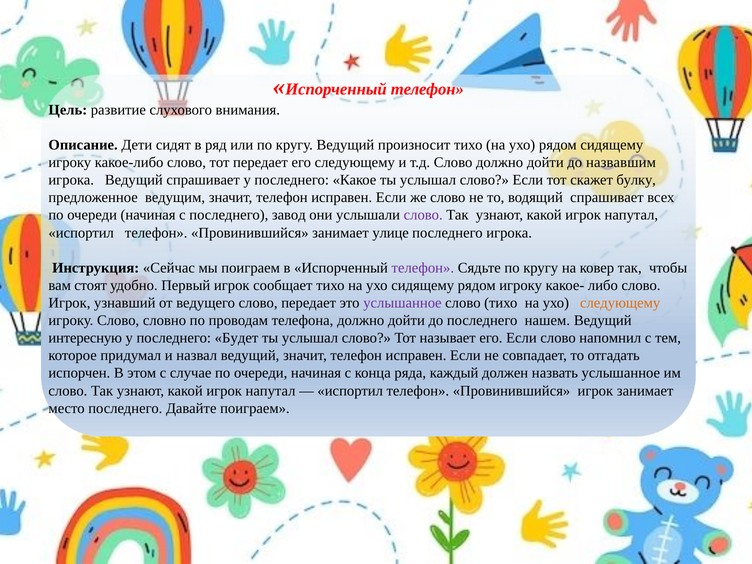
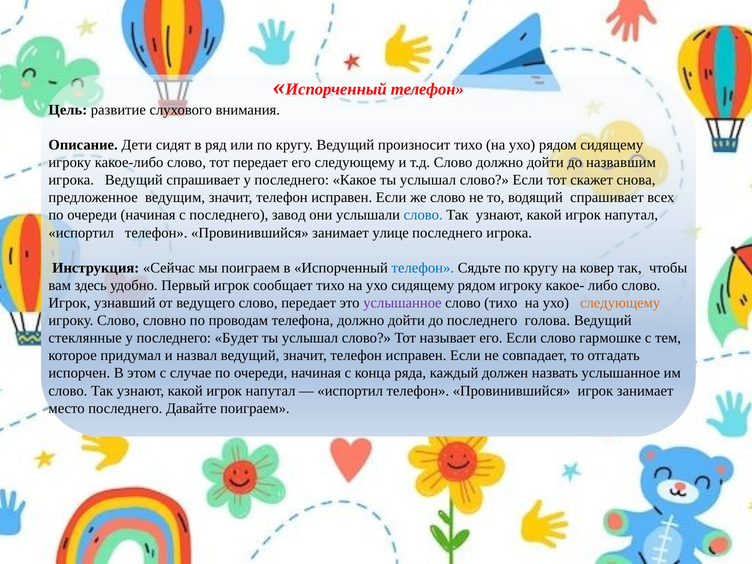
булку: булку -> снова (636, 180)
слово colour: purple -> blue (423, 215)
телефон colour: purple -> blue (423, 268)
стоят: стоят -> здесь (91, 285)
нашем: нашем -> голова (547, 320)
интересную: интересную -> стеклянные (85, 338)
напомнил: напомнил -> гармошке (610, 338)
